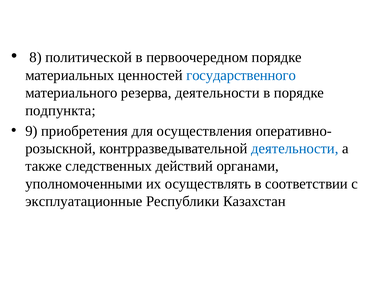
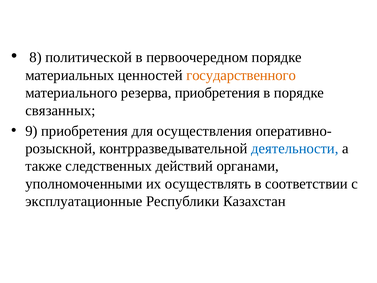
государственного colour: blue -> orange (241, 75)
резерва деятельности: деятельности -> приобретения (217, 93)
подпункта: подпункта -> связанных (60, 110)
